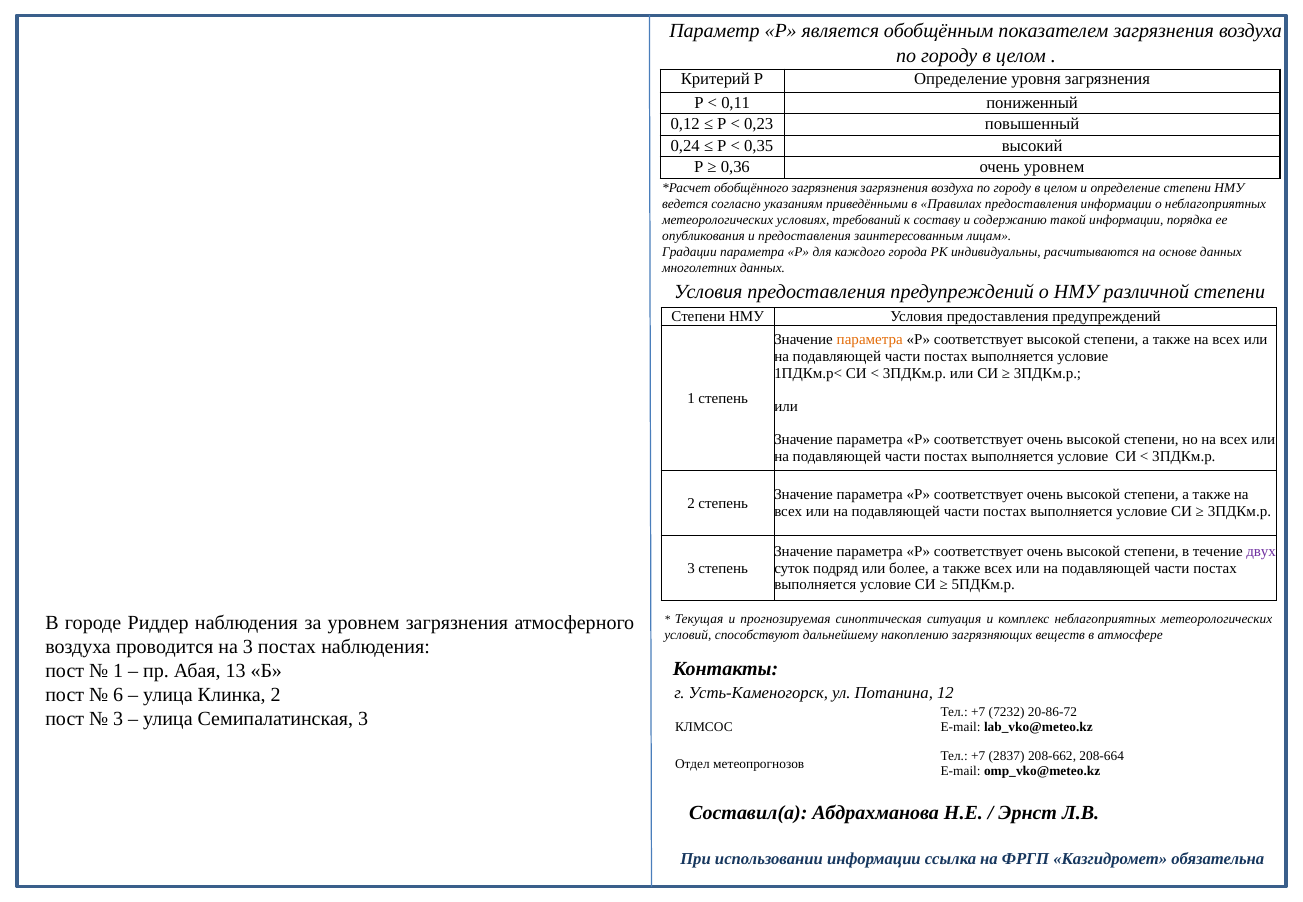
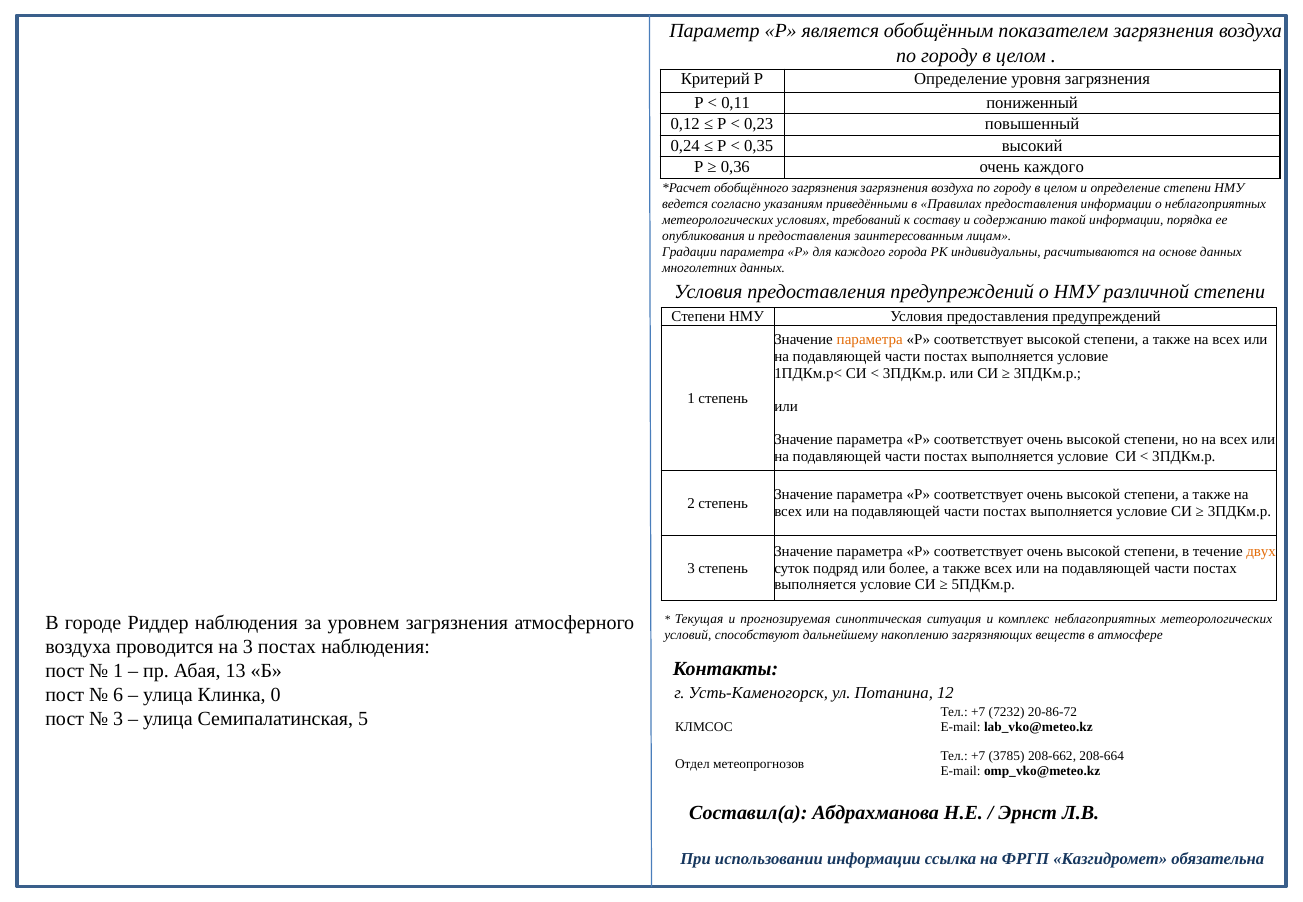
очень уровнем: уровнем -> каждого (1054, 167)
двух colour: purple -> orange (1261, 552)
Клинка 2: 2 -> 0 (276, 695)
Семипалатинская 3: 3 -> 5 (363, 719)
2837: 2837 -> 3785 (1007, 756)
